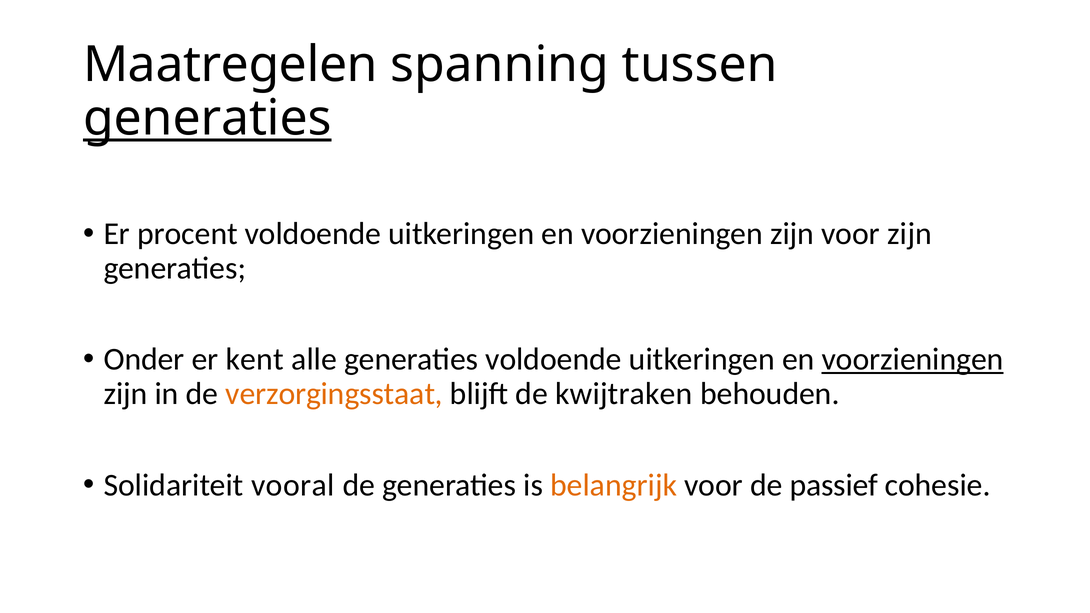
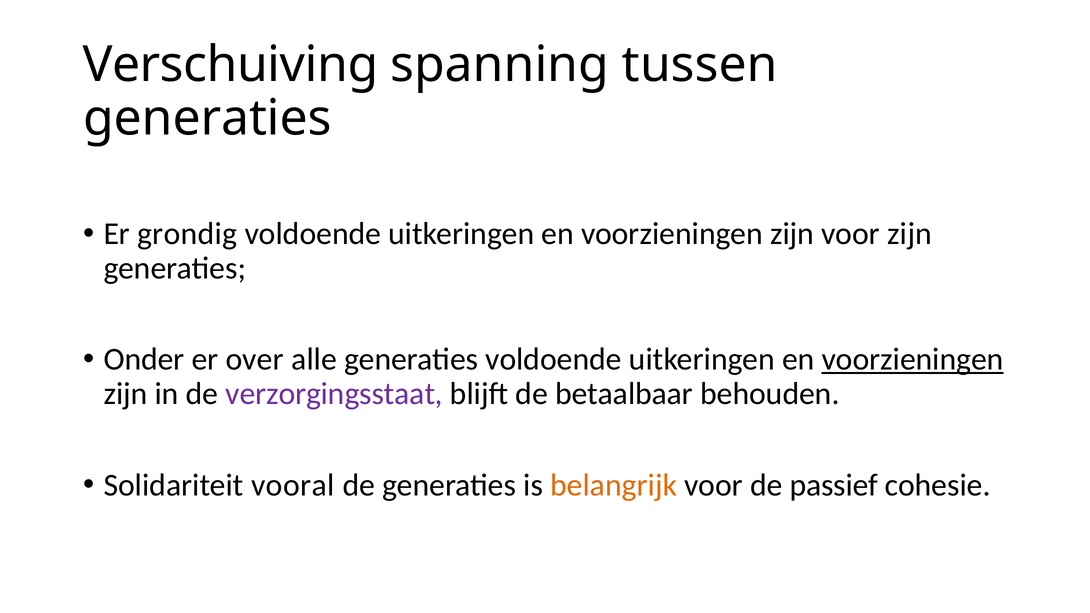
Maatregelen: Maatregelen -> Verschuiving (230, 65)
generaties underline: present -> none (207, 119)
procent: procent -> grondig (187, 234)
kent: kent -> over (255, 360)
verzorgingsstaat colour: orange -> purple (334, 394)
kwijtraken: kwijtraken -> betaalbaar (624, 394)
